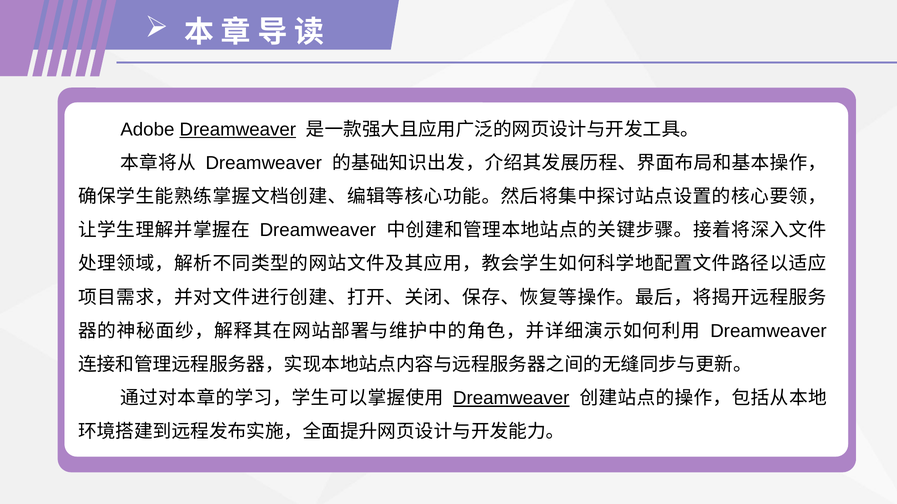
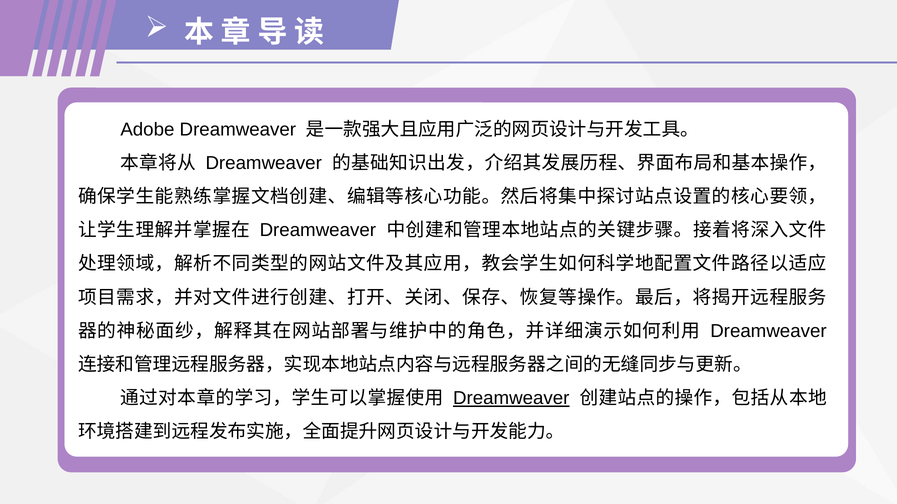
Dreamweaver underline: present -> none (238, 130)
